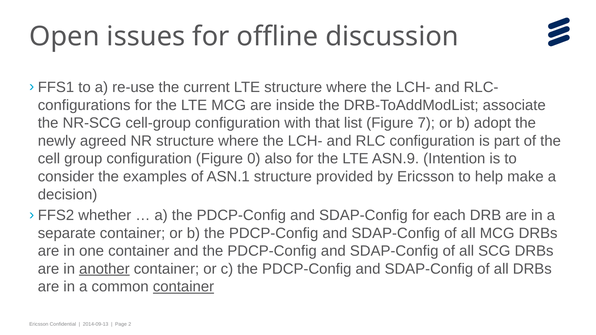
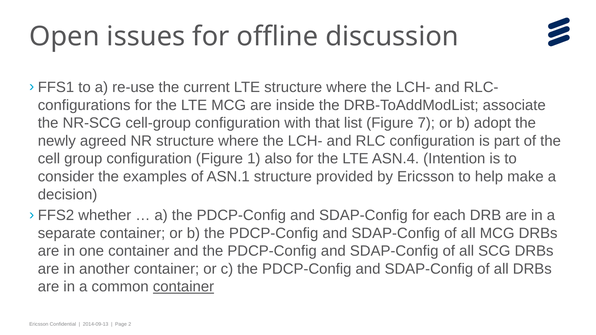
0: 0 -> 1 (254, 159)
ASN.9: ASN.9 -> ASN.4 (396, 159)
another underline: present -> none (104, 269)
